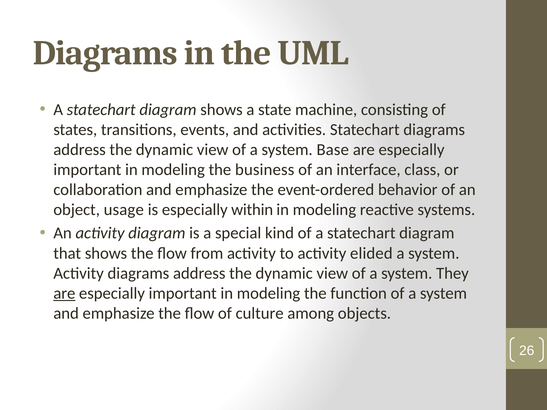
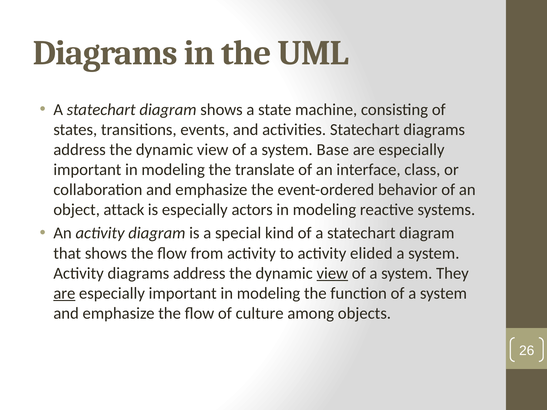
business: business -> translate (265, 170)
usage: usage -> attack (124, 210)
within: within -> actors (252, 210)
view underline: none -> present (332, 273)
